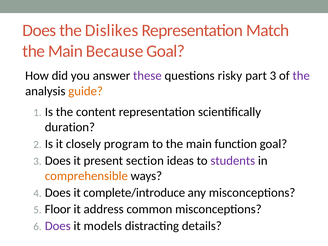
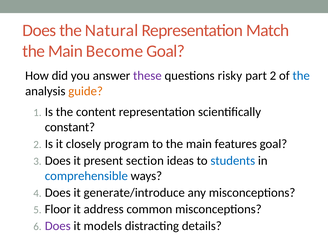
Dislikes: Dislikes -> Natural (112, 30)
Because: Because -> Become (115, 51)
part 3: 3 -> 2 (273, 76)
the colour: purple -> blue (301, 76)
duration: duration -> constant (70, 127)
function: function -> features (236, 144)
students colour: purple -> blue (233, 161)
comprehensible colour: orange -> blue (86, 176)
complete/introduce: complete/introduce -> generate/introduce (134, 193)
